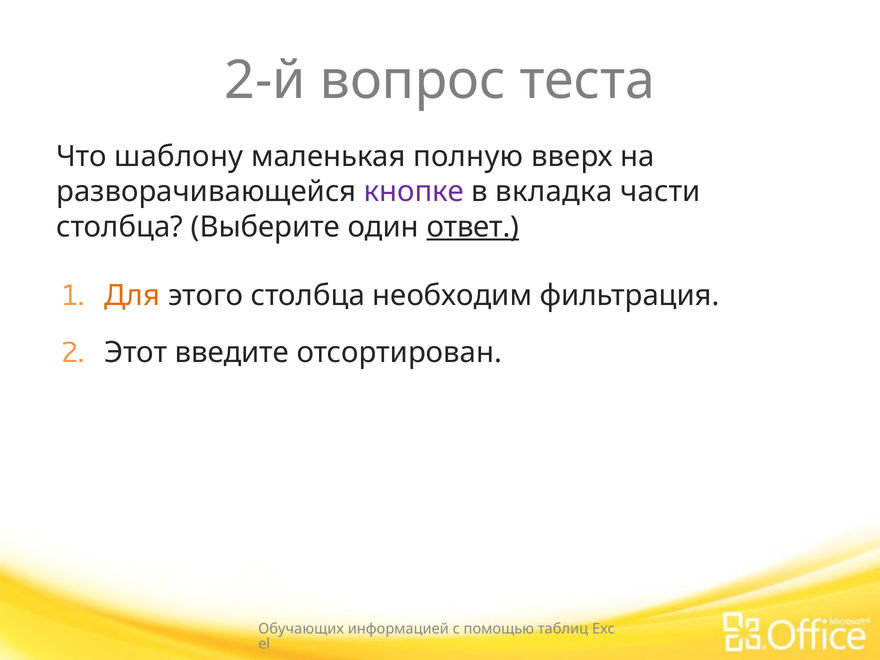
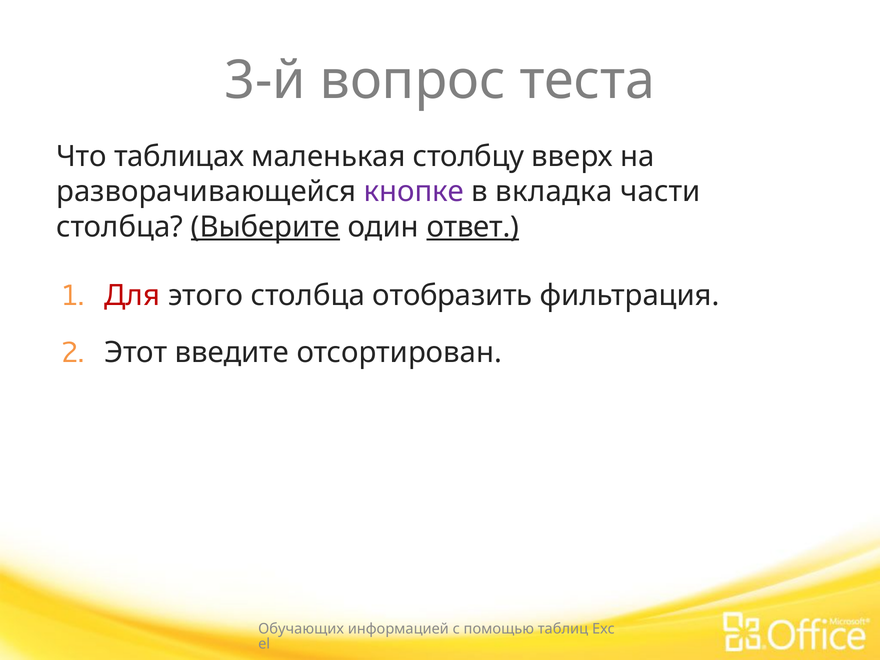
2-й: 2-й -> 3-й (265, 81)
шаблону: шаблону -> таблицах (179, 157)
полную: полную -> столбцу (469, 157)
Выберите underline: none -> present (265, 227)
Для colour: orange -> red (132, 295)
необходим: необходим -> отобразить (452, 295)
